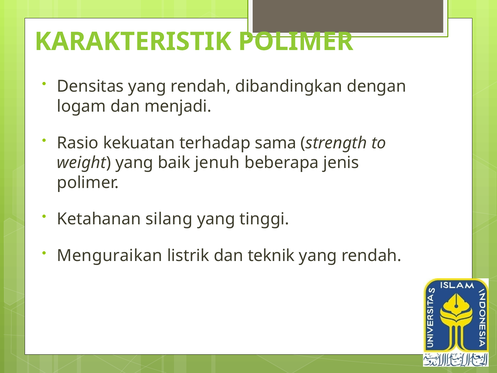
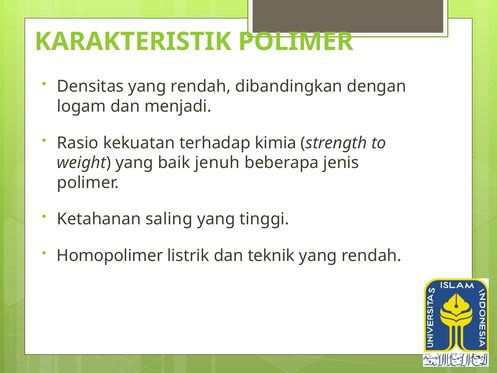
sama: sama -> kimia (276, 143)
silang: silang -> saling (169, 219)
Menguraikan: Menguraikan -> Homopolimer (110, 255)
